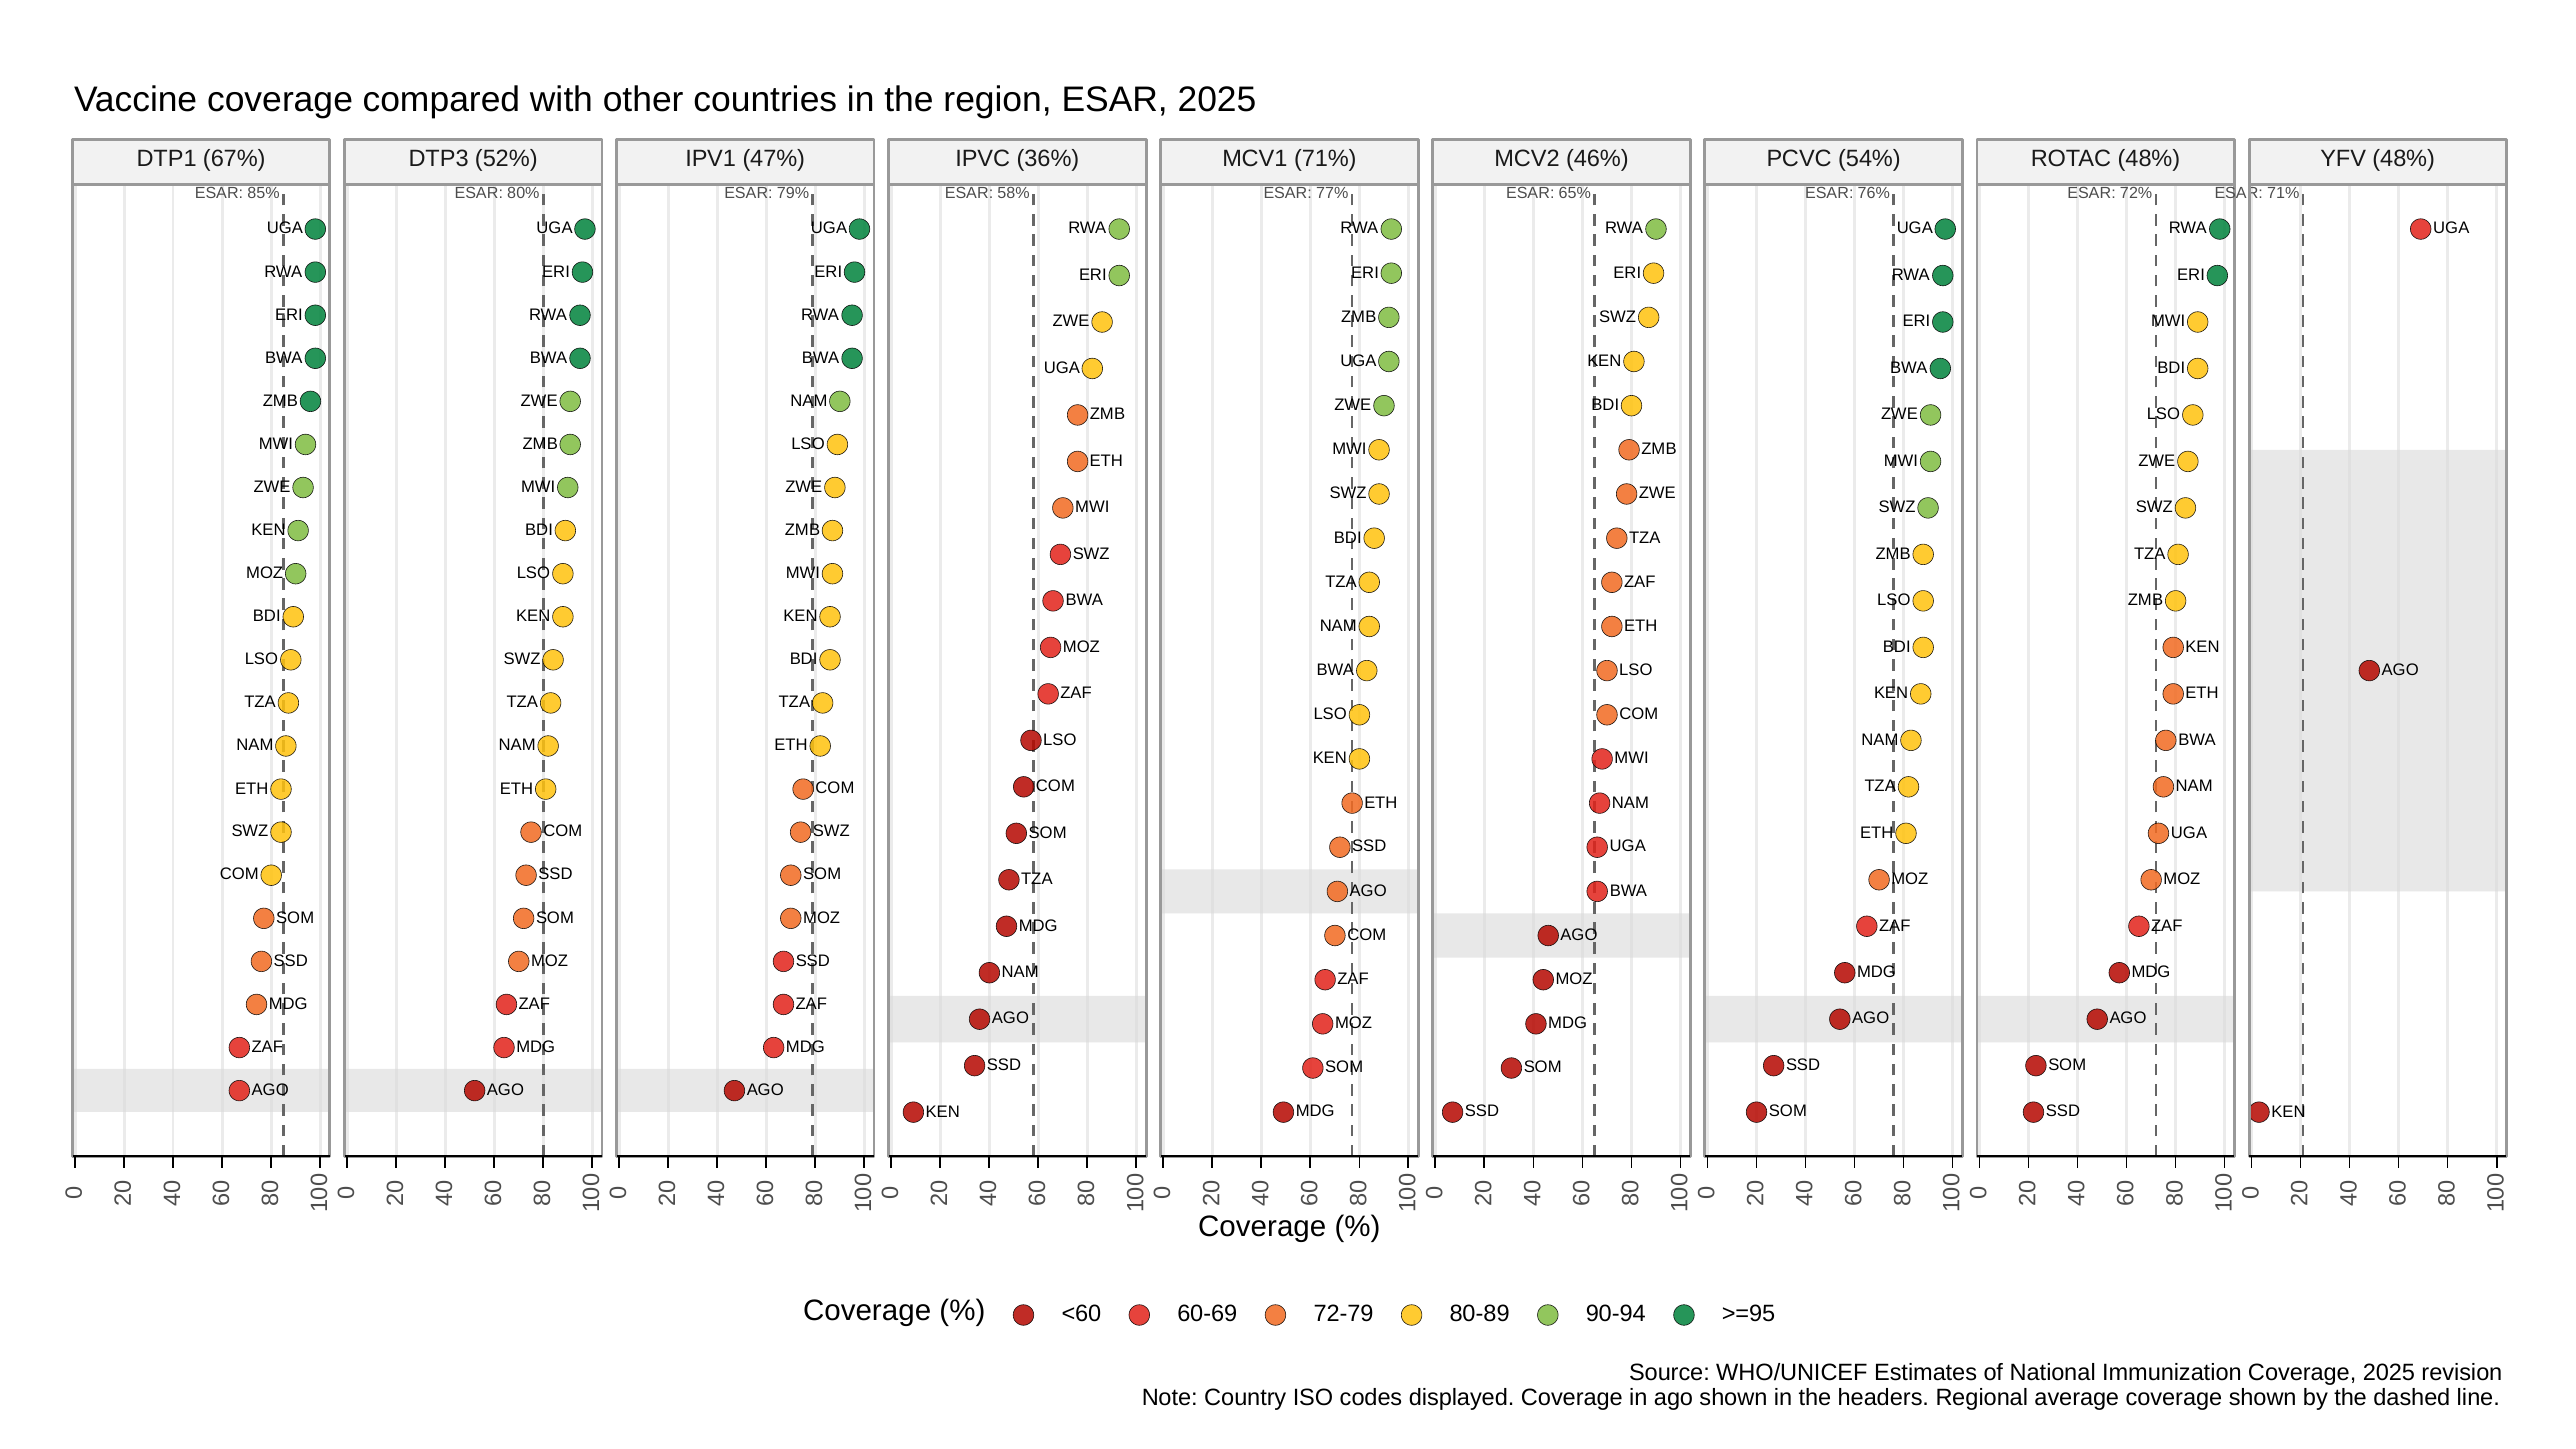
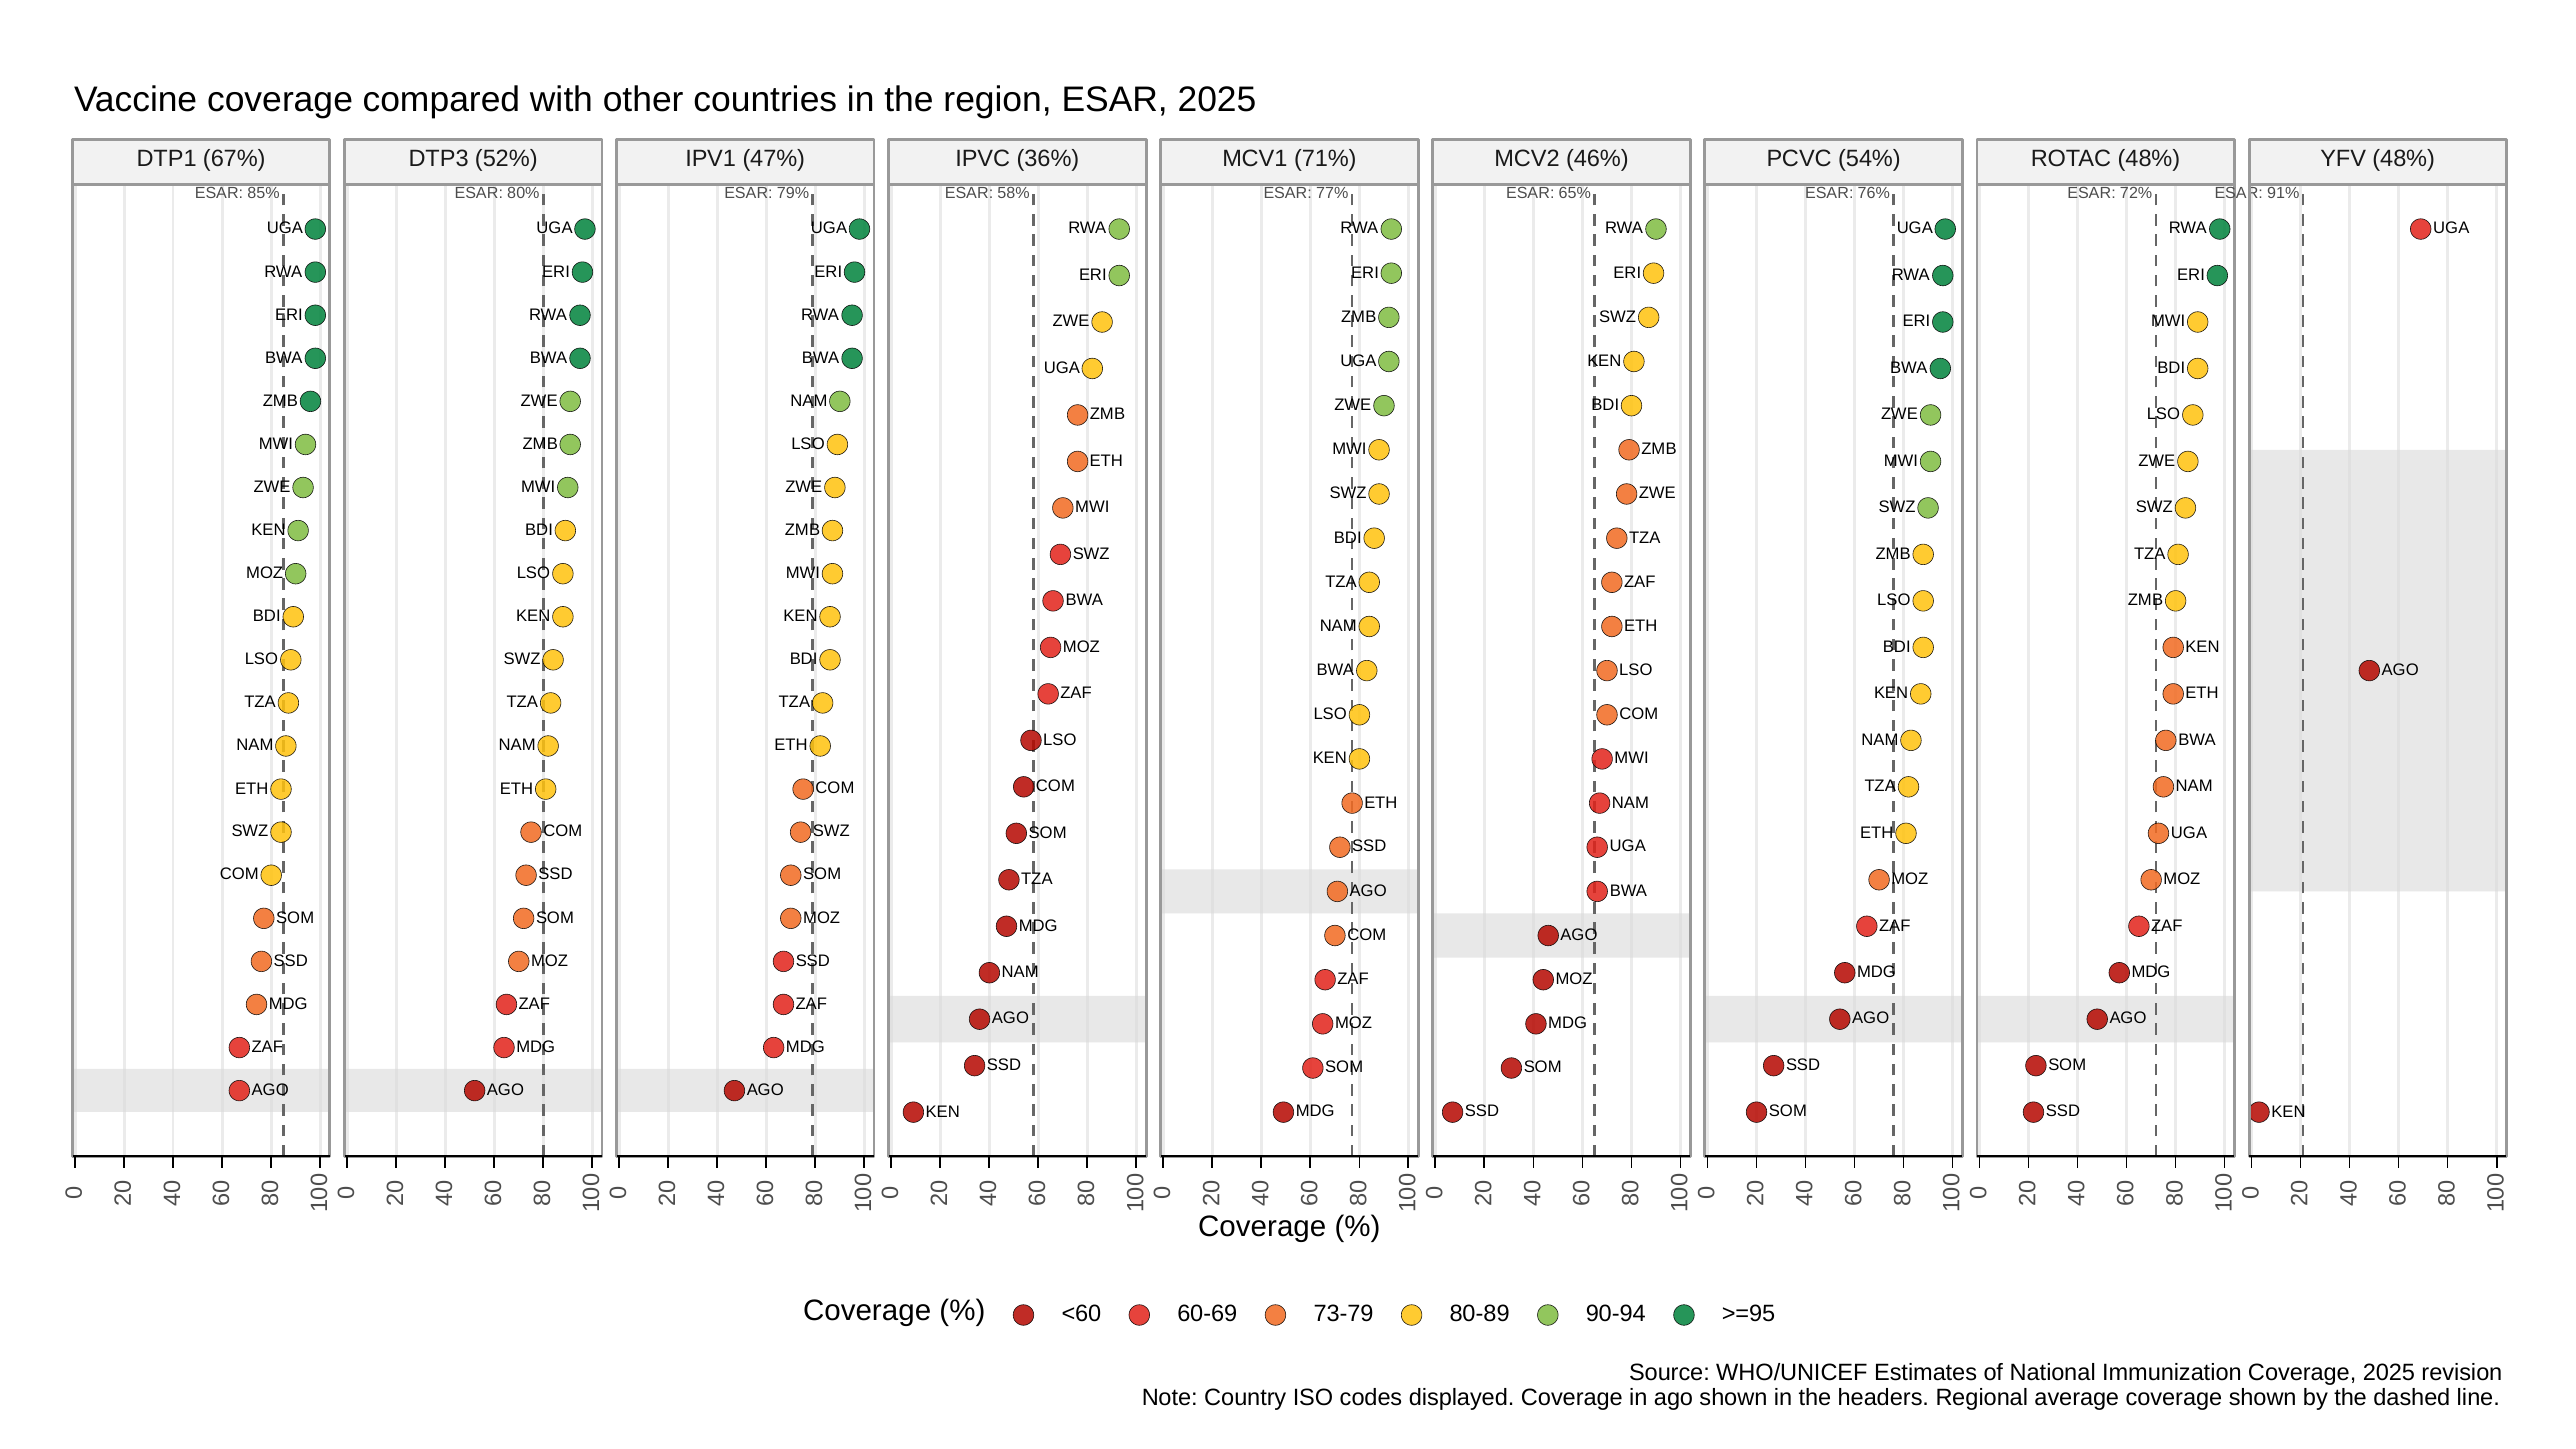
ESAR 71%: 71% -> 91% (2283, 193)
72-79: 72-79 -> 73-79 (1344, 1314)
